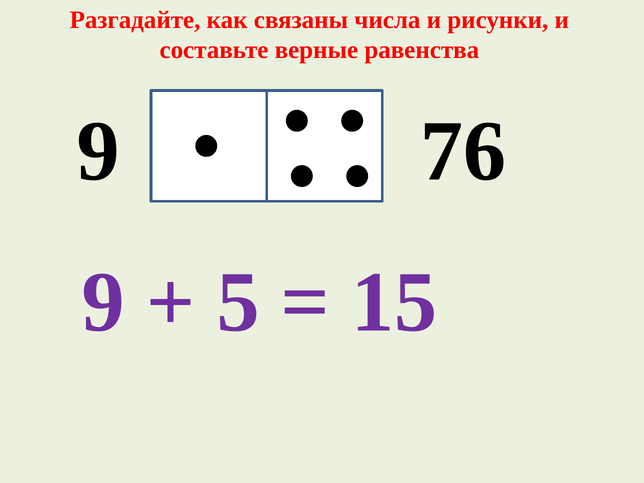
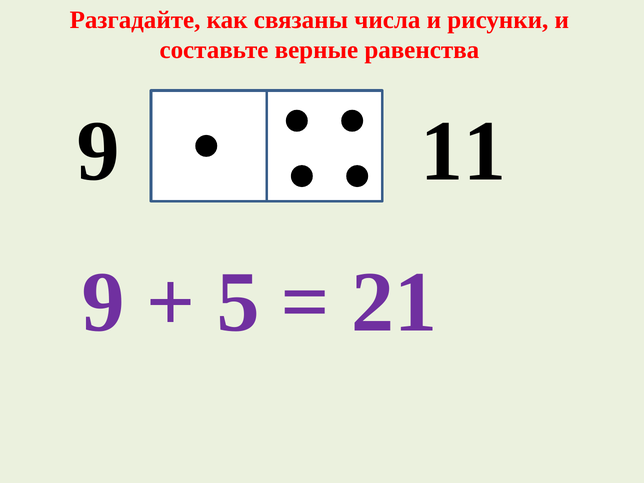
76: 76 -> 11 (463, 151)
15: 15 -> 21 (394, 302)
